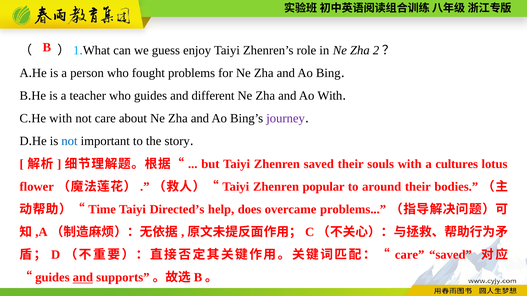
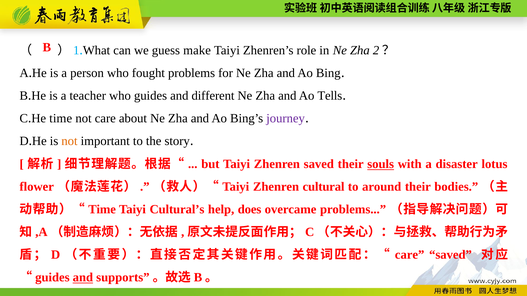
enjoy: enjoy -> make (197, 50)
Ao With: With -> Tells (330, 96)
with: with -> time (61, 119)
not colour: blue -> orange (69, 141)
souls underline: none -> present (381, 164)
cultures: cultures -> disaster (457, 164)
popular: popular -> cultural (324, 187)
Directed’s: Directed’s -> Cultural’s (177, 210)
